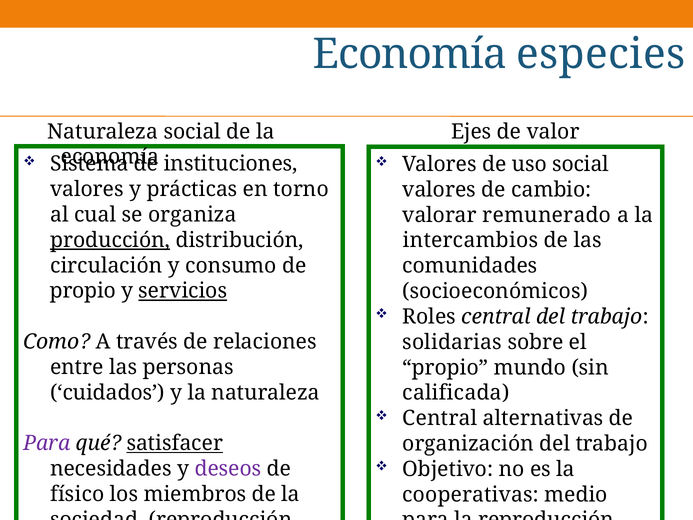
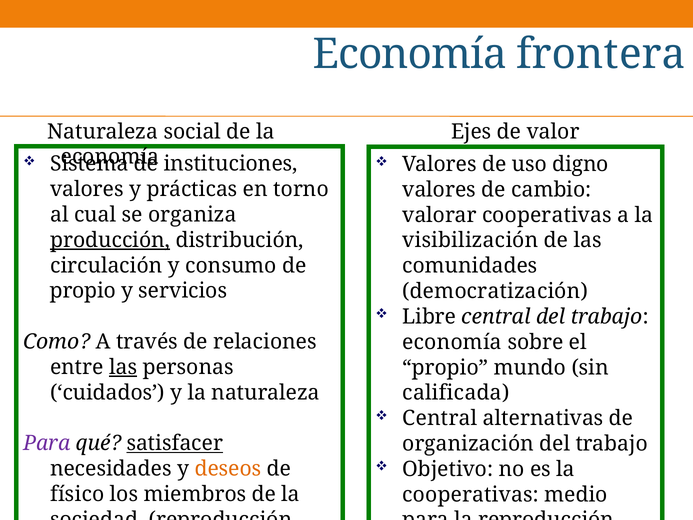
especies: especies -> frontera (601, 54)
uso social: social -> digno (581, 164)
valorar remunerado: remunerado -> cooperativas (547, 215)
intercambios: intercambios -> visibilización (470, 240)
servicios underline: present -> none (183, 291)
socioeconómicos: socioeconómicos -> democratización (495, 291)
Roles: Roles -> Libre (429, 317)
solidarias: solidarias -> economía (452, 342)
las underline: none -> present (123, 367)
deseos colour: purple -> orange (228, 469)
